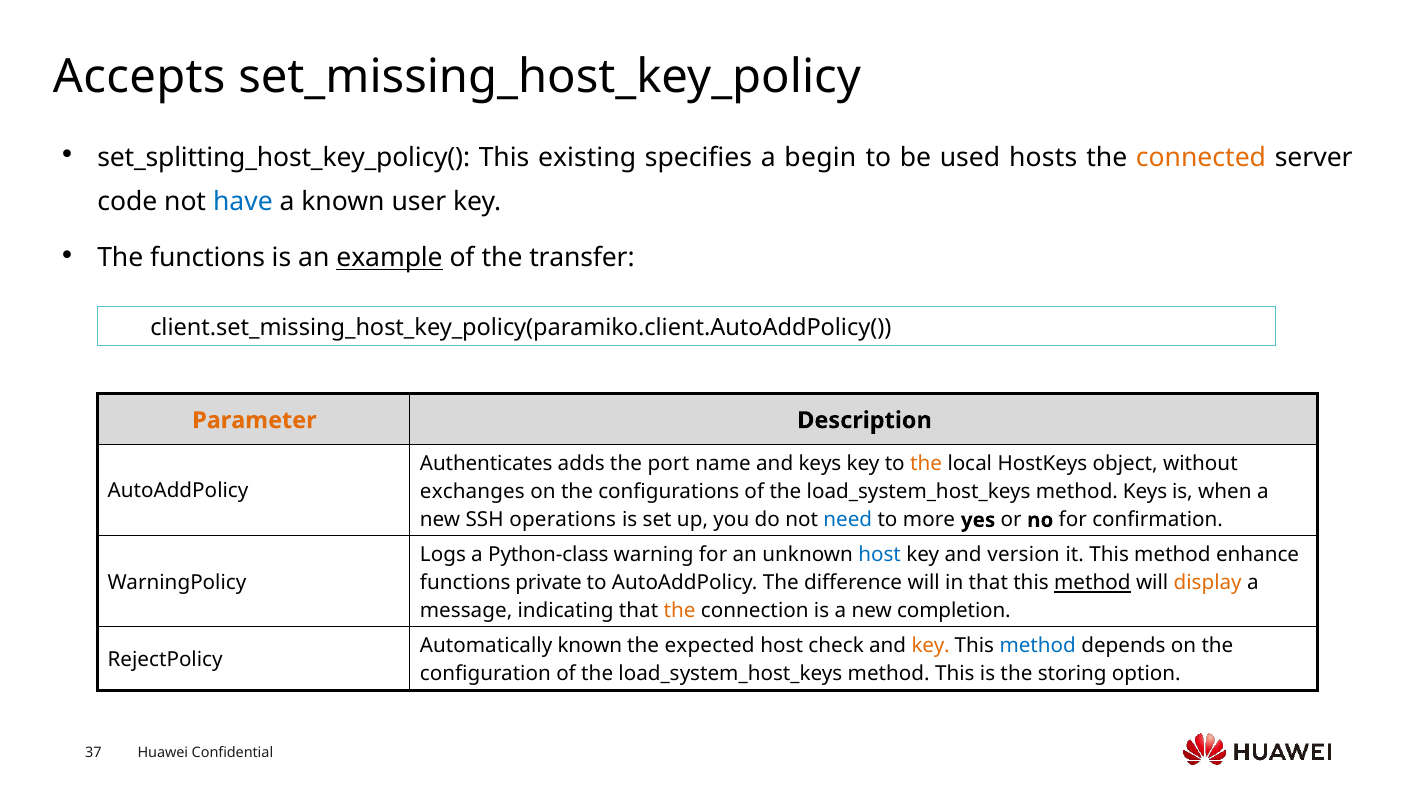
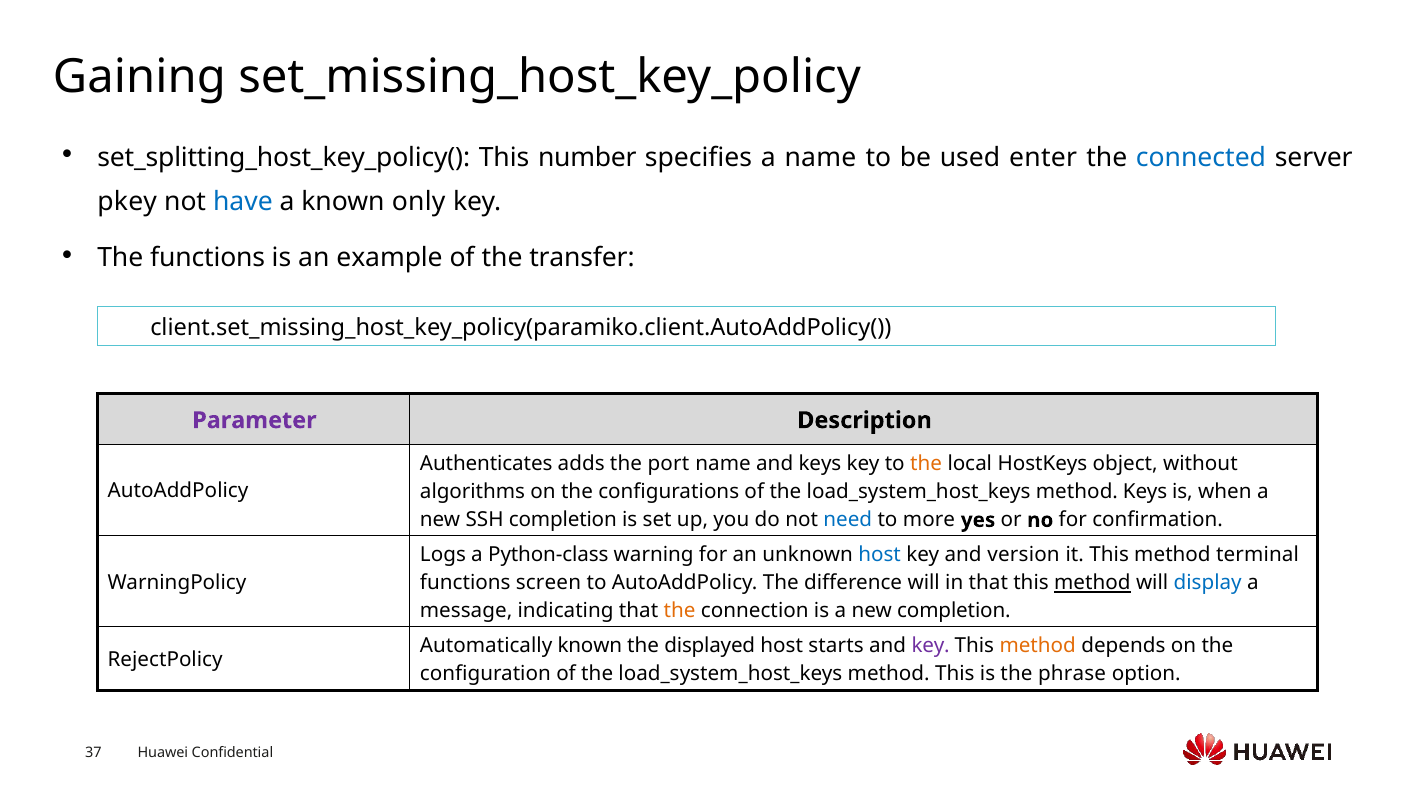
Accepts: Accepts -> Gaining (139, 77)
existing: existing -> number (587, 157)
a begin: begin -> name (820, 157)
hosts: hosts -> enter (1043, 157)
connected colour: orange -> blue (1201, 157)
code: code -> pkey (127, 202)
user: user -> only (419, 202)
example underline: present -> none (390, 258)
Parameter colour: orange -> purple (254, 420)
exchanges: exchanges -> algorithms (472, 492)
SSH operations: operations -> completion (563, 520)
enhance: enhance -> terminal (1258, 555)
private: private -> screen (548, 583)
display colour: orange -> blue (1208, 583)
expected: expected -> displayed (710, 646)
check: check -> starts (836, 646)
key colour: orange -> purple (931, 646)
method colour: blue -> orange (1038, 646)
storing: storing -> phrase (1072, 674)
